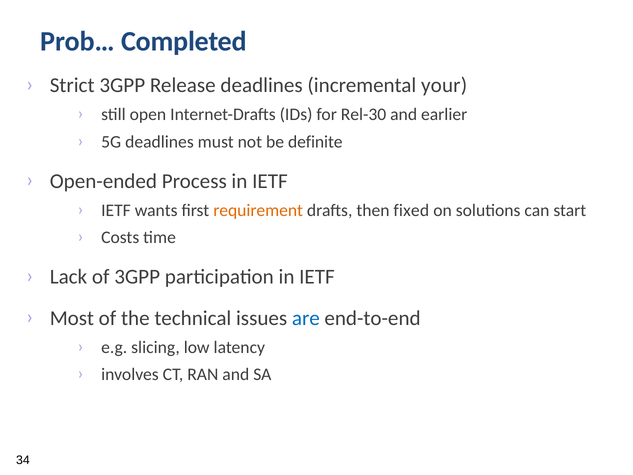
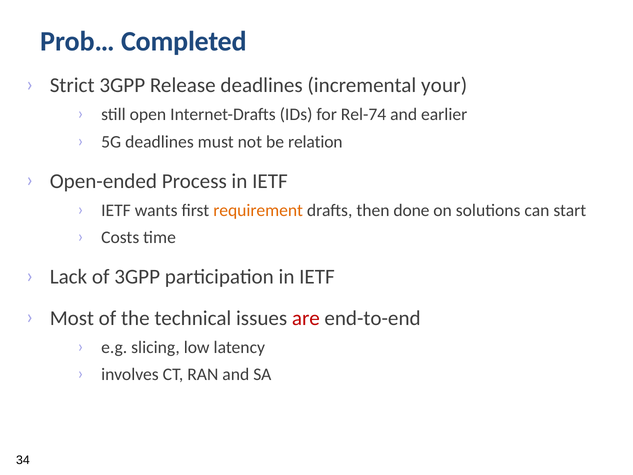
Rel-30: Rel-30 -> Rel-74 (363, 115)
definite: definite -> relation (315, 142)
fixed: fixed -> done (411, 210)
are colour: blue -> red (306, 318)
